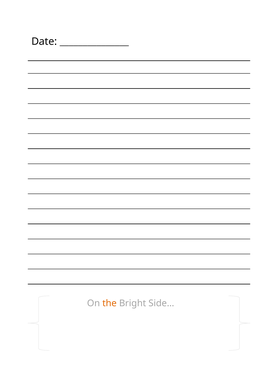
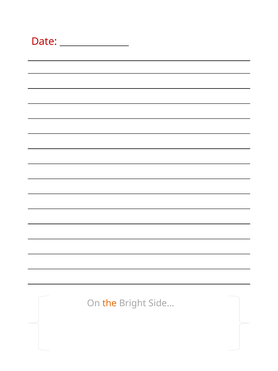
Date colour: black -> red (44, 41)
